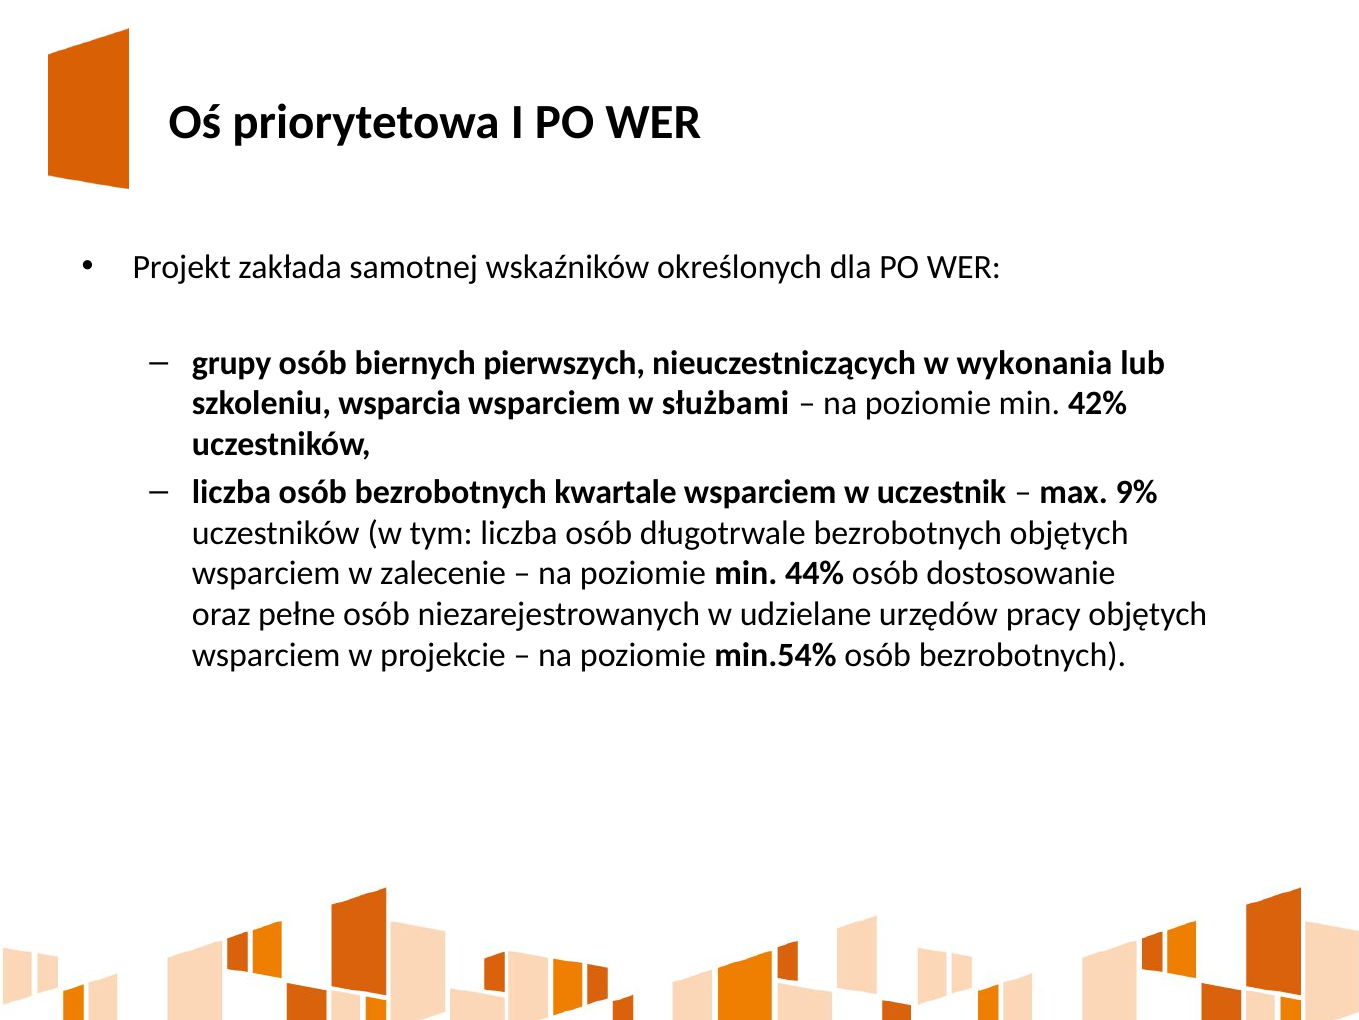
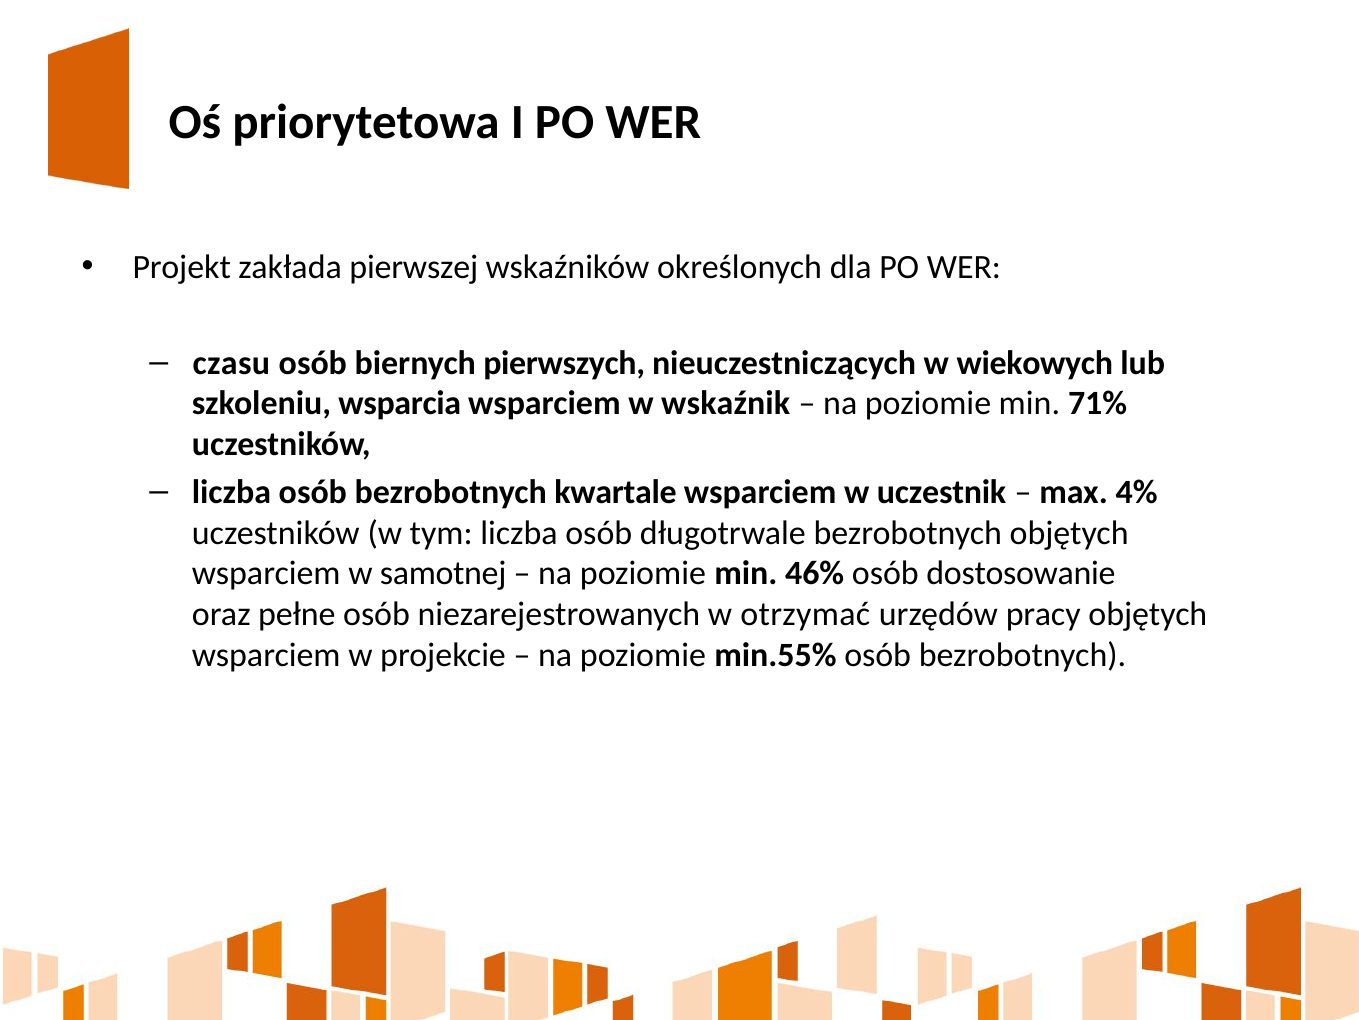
samotnej: samotnej -> pierwszej (414, 267)
grupy: grupy -> czasu (231, 363)
wykonania: wykonania -> wiekowych (1035, 363)
służbami: służbami -> wskaźnik (726, 403)
42%: 42% -> 71% (1098, 403)
9%: 9% -> 4% (1137, 492)
zalecenie: zalecenie -> samotnej (443, 573)
44%: 44% -> 46% (815, 573)
udzielane: udzielane -> otrzymać (805, 614)
min.54%: min.54% -> min.55% (775, 655)
